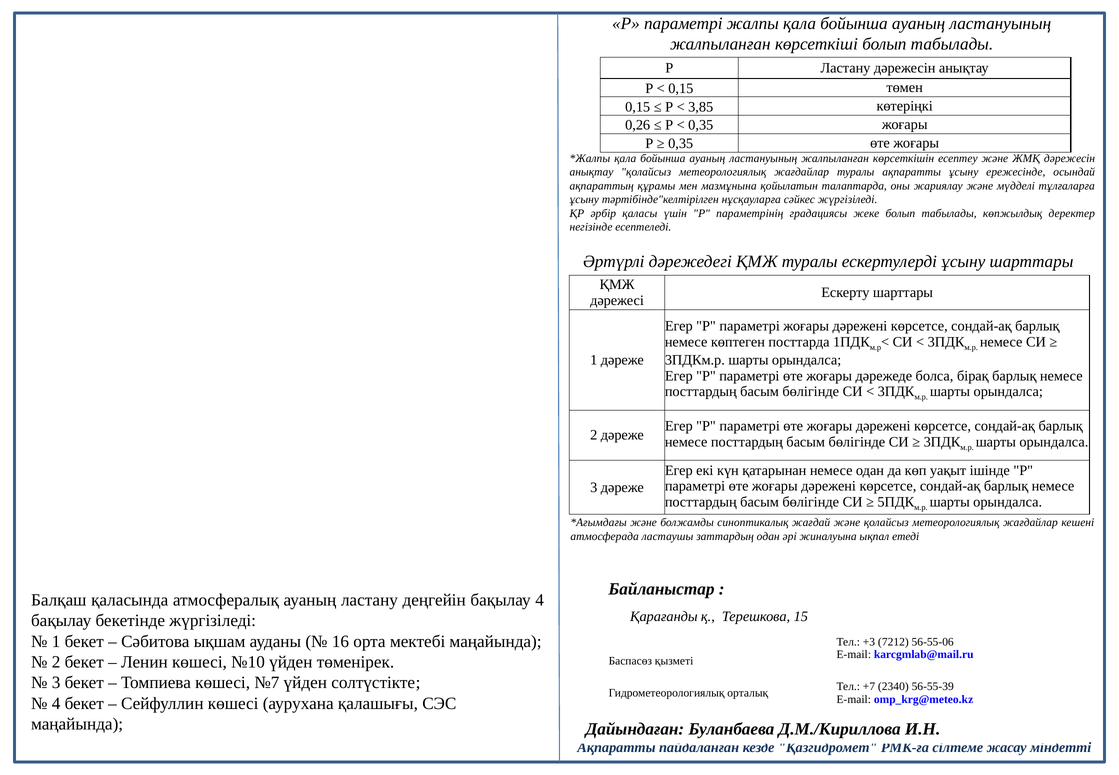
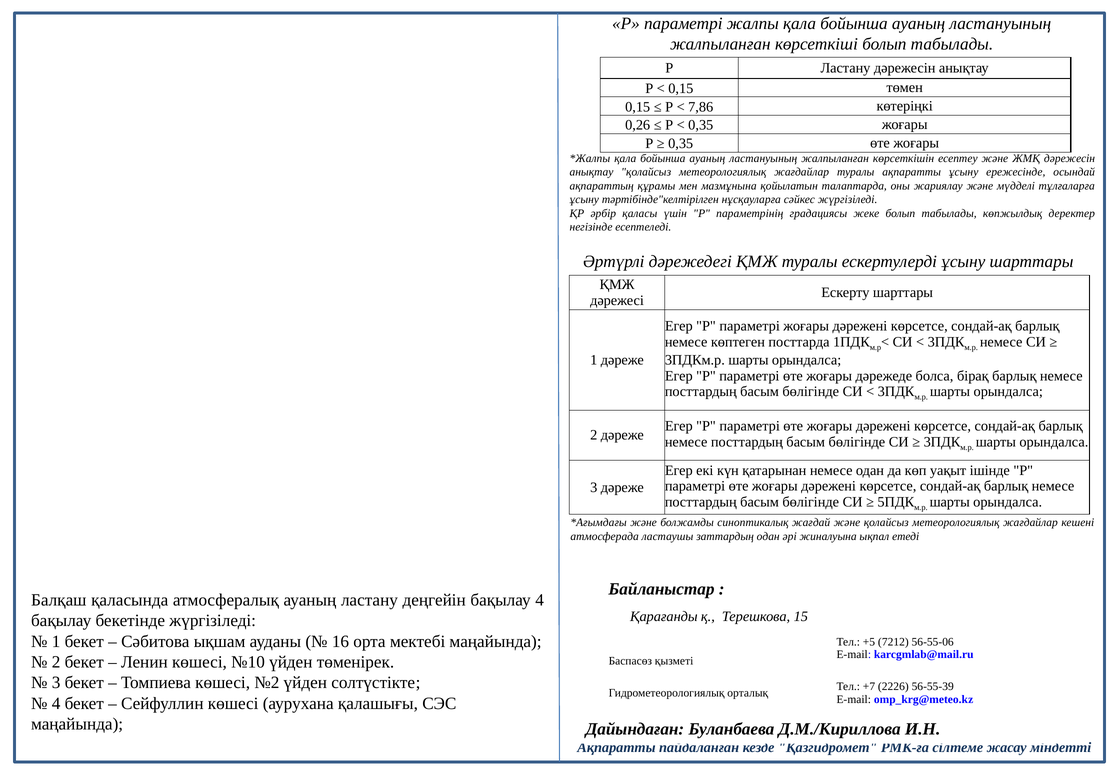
3,85: 3,85 -> 7,86 (701, 107)
+3: +3 -> +5 (869, 642)
№7: №7 -> №2 (267, 682)
2340: 2340 -> 2226 (893, 686)
